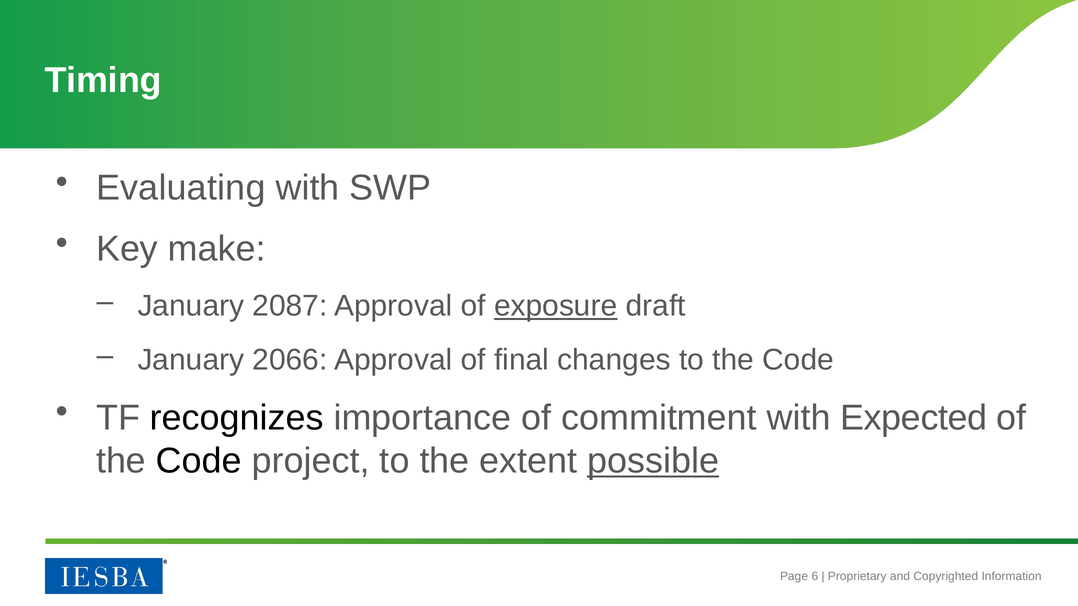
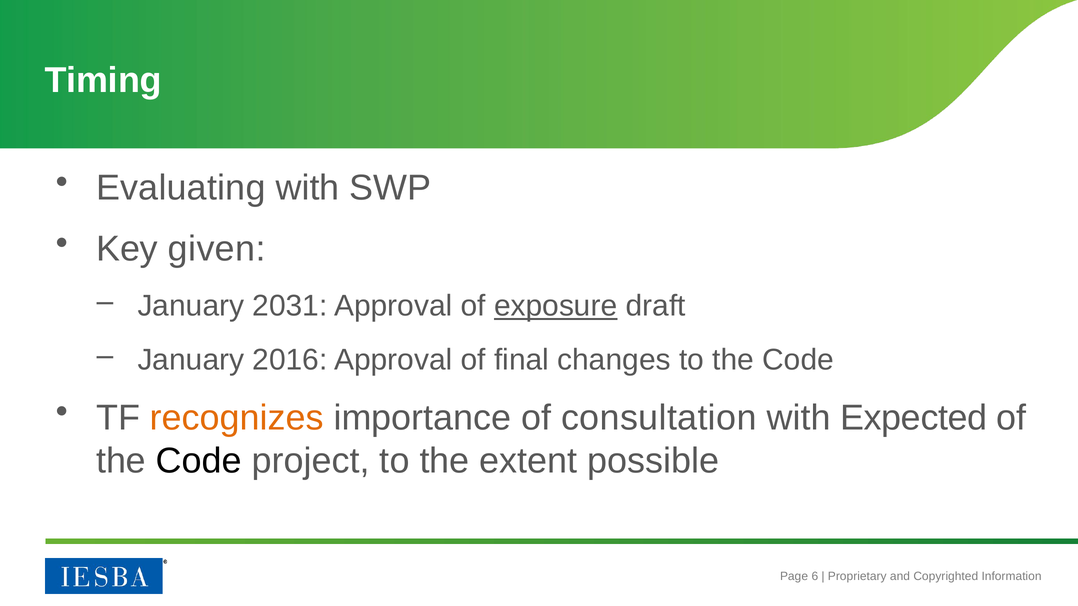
make: make -> given (217, 249)
2087: 2087 -> 2031 (290, 306)
2066: 2066 -> 2016 (290, 360)
recognizes colour: black -> orange (237, 418)
commitment: commitment -> consultation (659, 418)
possible underline: present -> none (653, 461)
